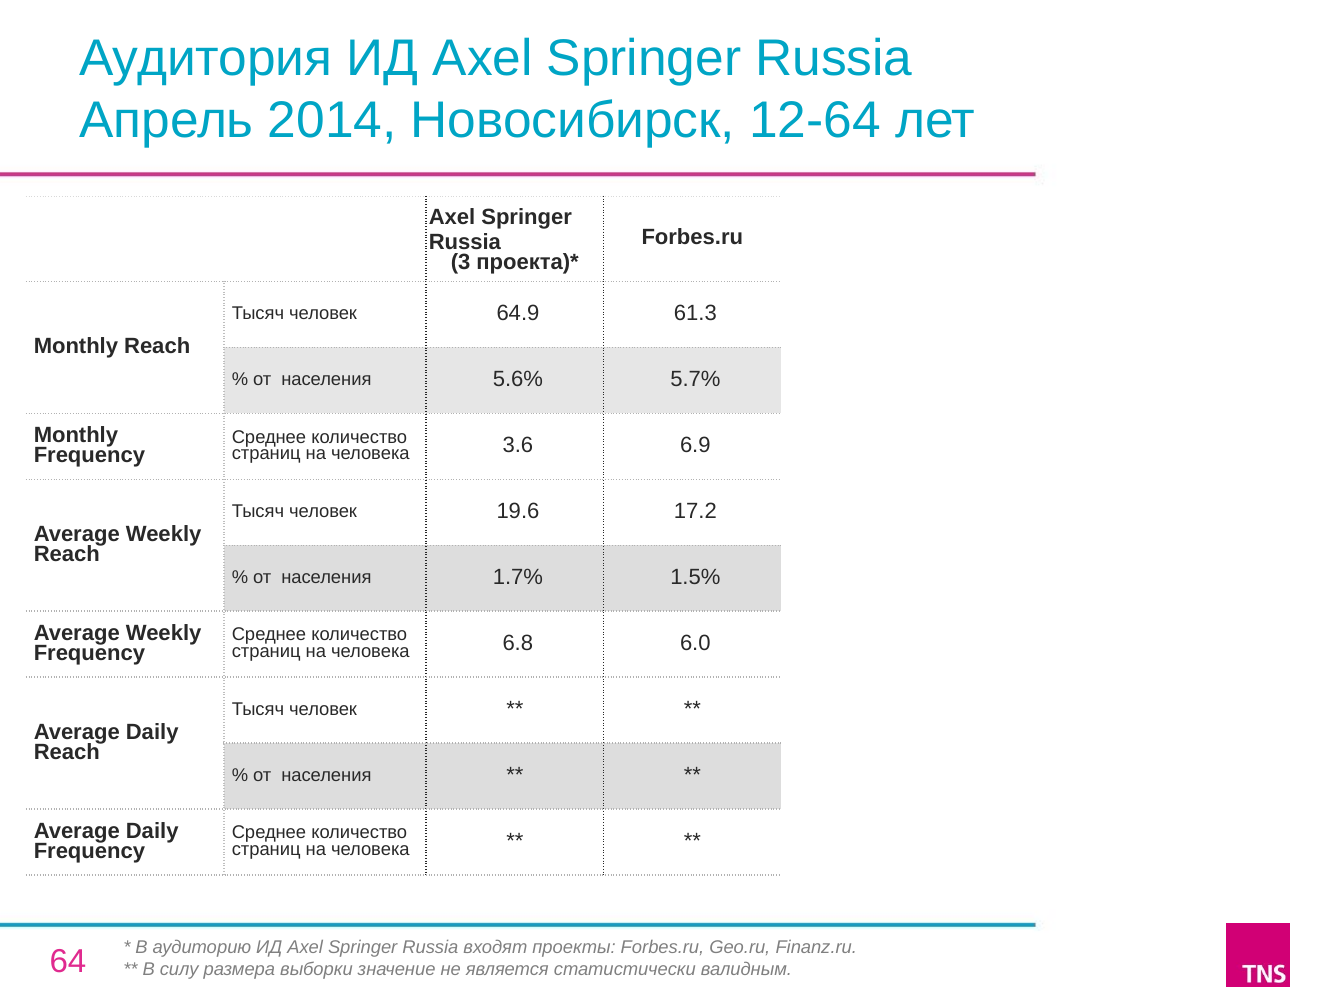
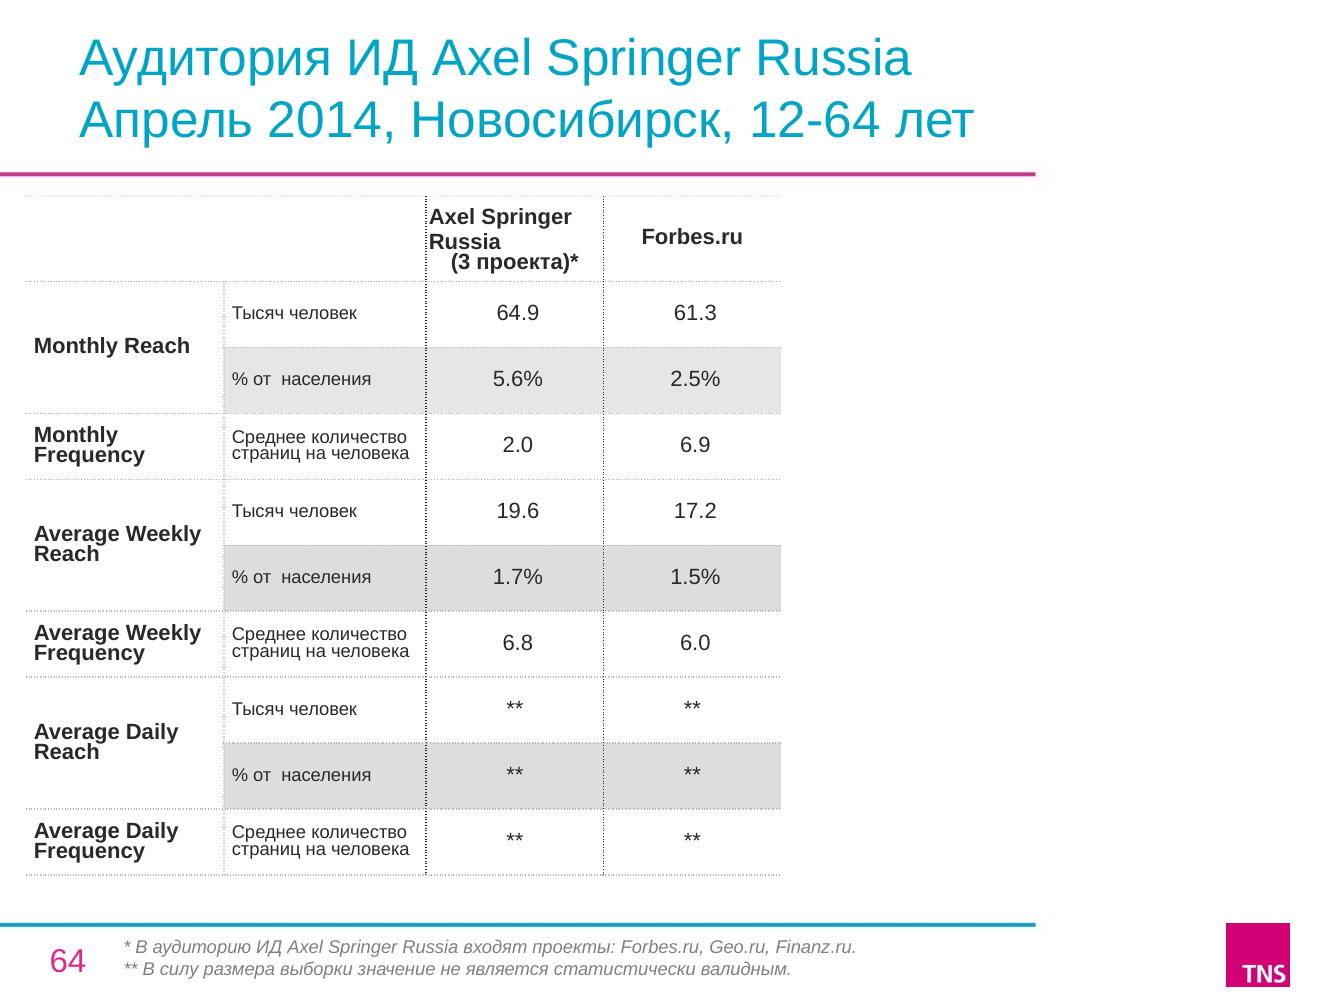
5.7%: 5.7% -> 2.5% (695, 379)
3.6: 3.6 -> 2.0 (518, 445)
